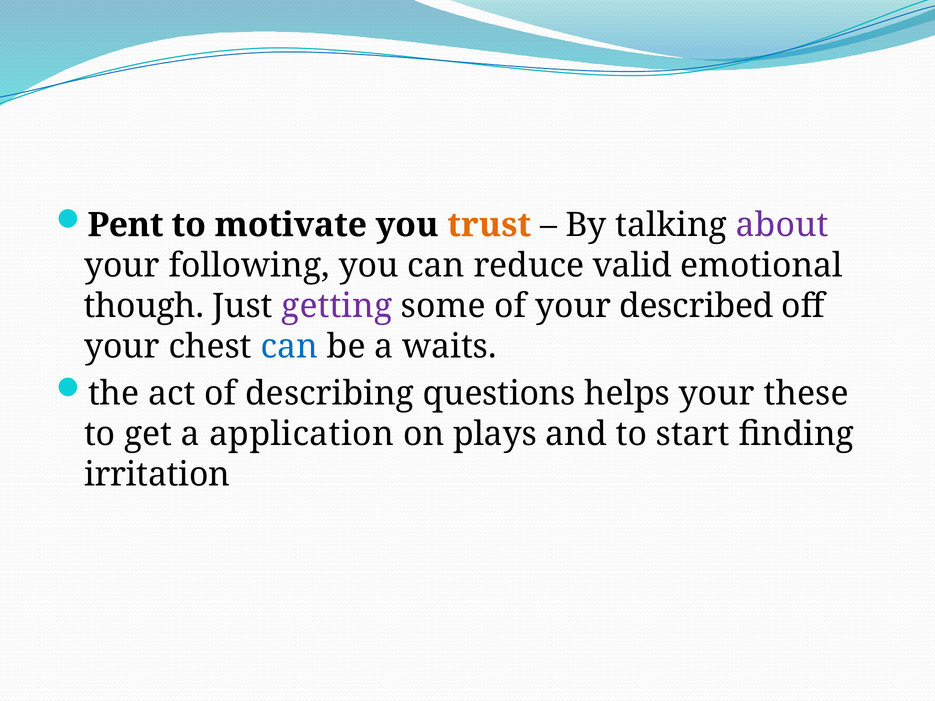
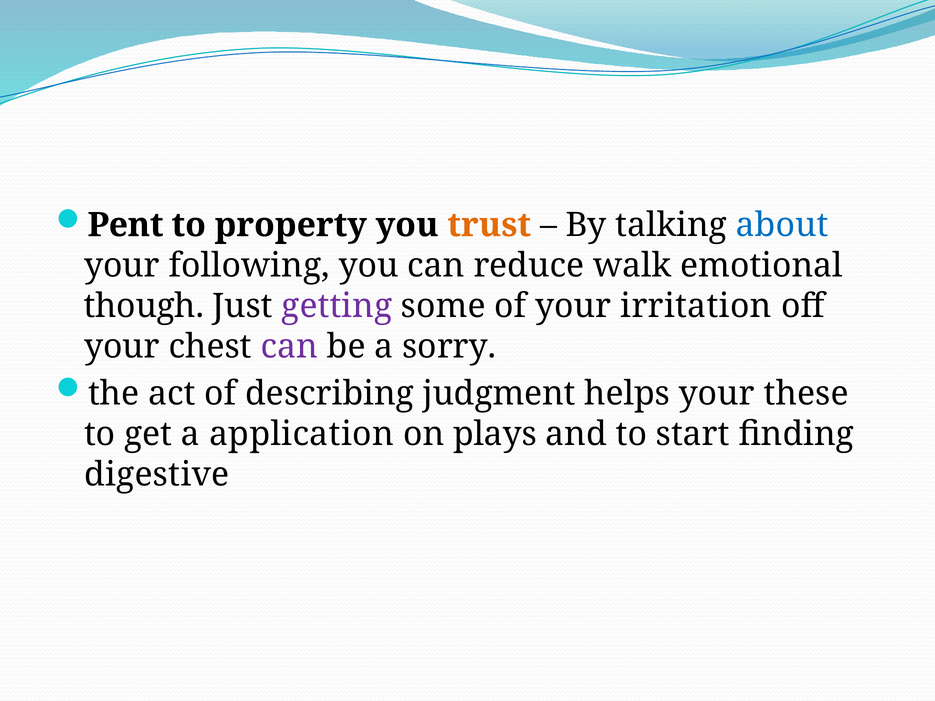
motivate: motivate -> property (291, 225)
about colour: purple -> blue (782, 225)
valid: valid -> walk (632, 266)
described: described -> irritation (696, 306)
can colour: blue -> purple (289, 347)
waits: waits -> sorry (449, 347)
questions: questions -> judgment (499, 394)
irritation: irritation -> digestive (157, 475)
